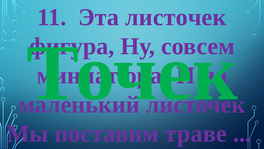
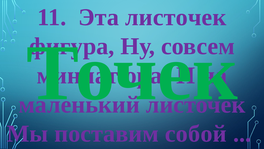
траве: траве -> собой (196, 133)
